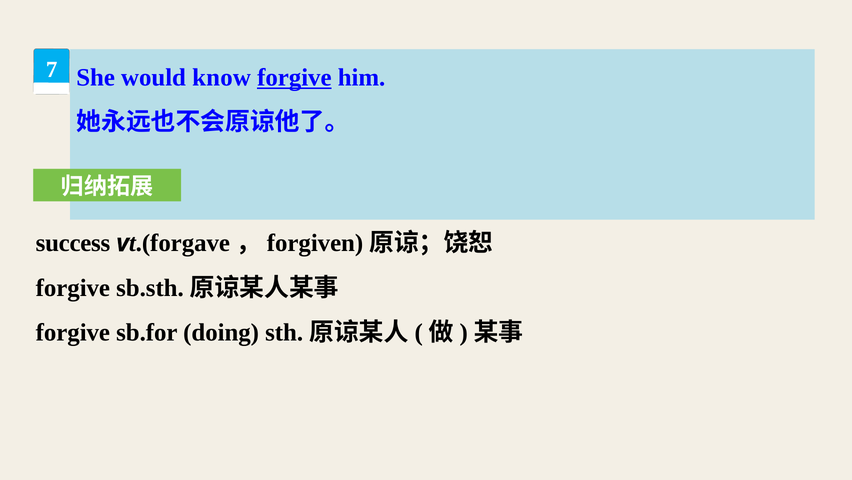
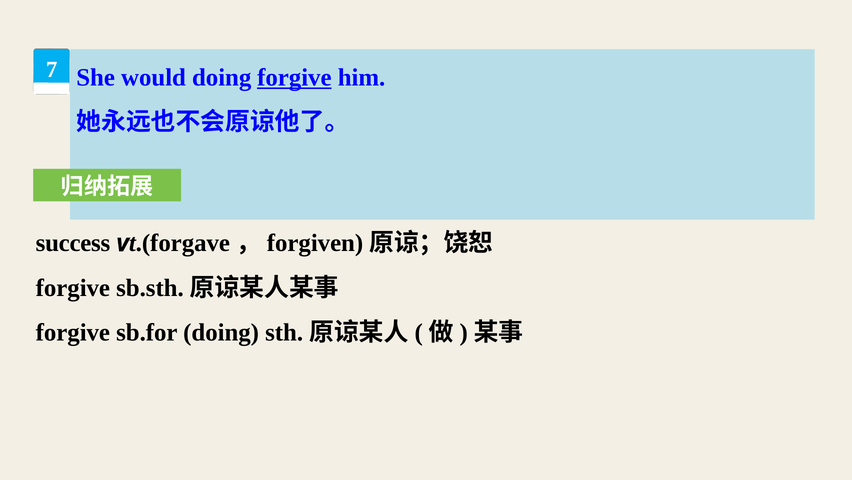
would know: know -> doing (222, 77)
